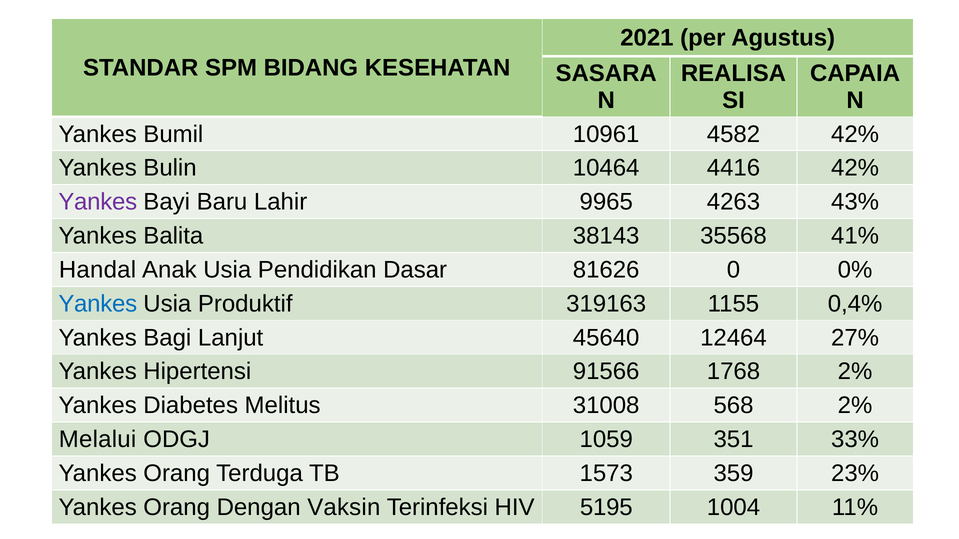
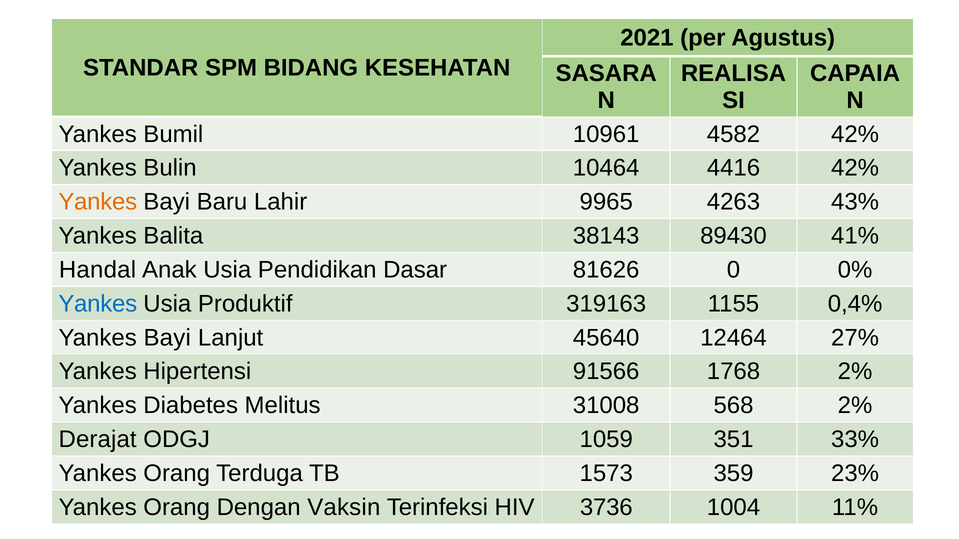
Yankes colour: purple -> orange (98, 202)
35568: 35568 -> 89430 (733, 236)
Bagi: Bagi -> Bayi (167, 338)
Melalui: Melalui -> Derajat (98, 440)
5195: 5195 -> 3736 (606, 508)
